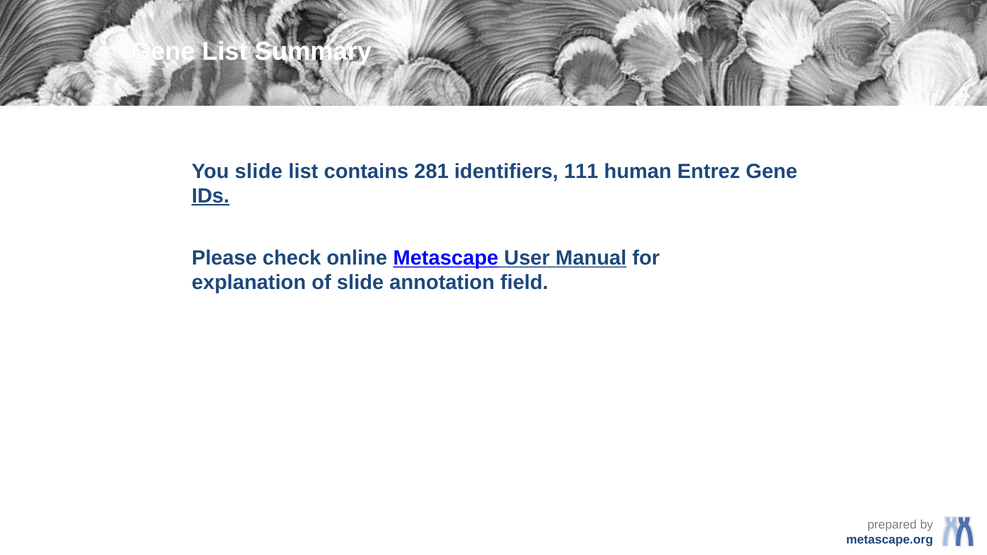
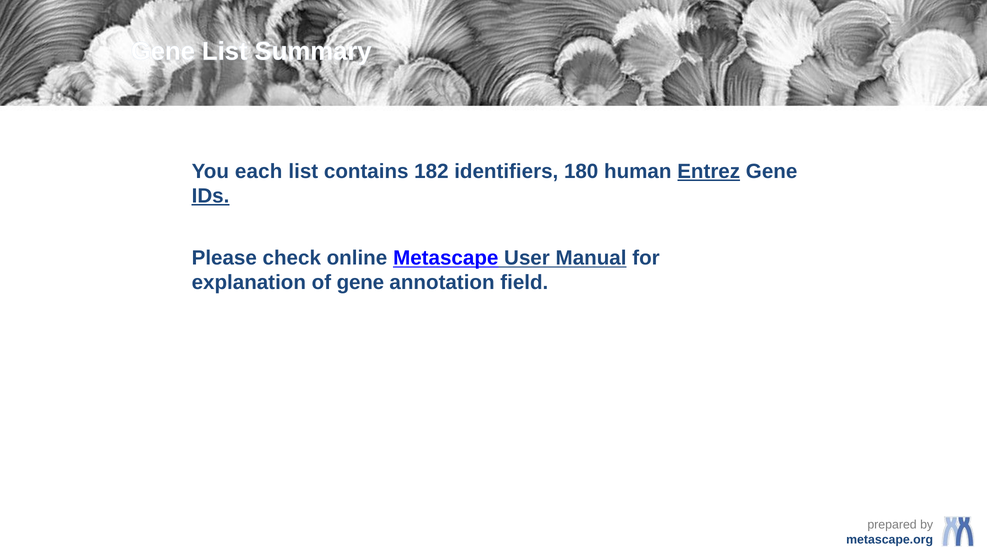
You slide: slide -> each (259, 171)
281: 281 -> 182 (431, 171)
111: 111 -> 180 (581, 171)
Entrez underline: none -> present (709, 171)
of slide: slide -> gene (360, 283)
